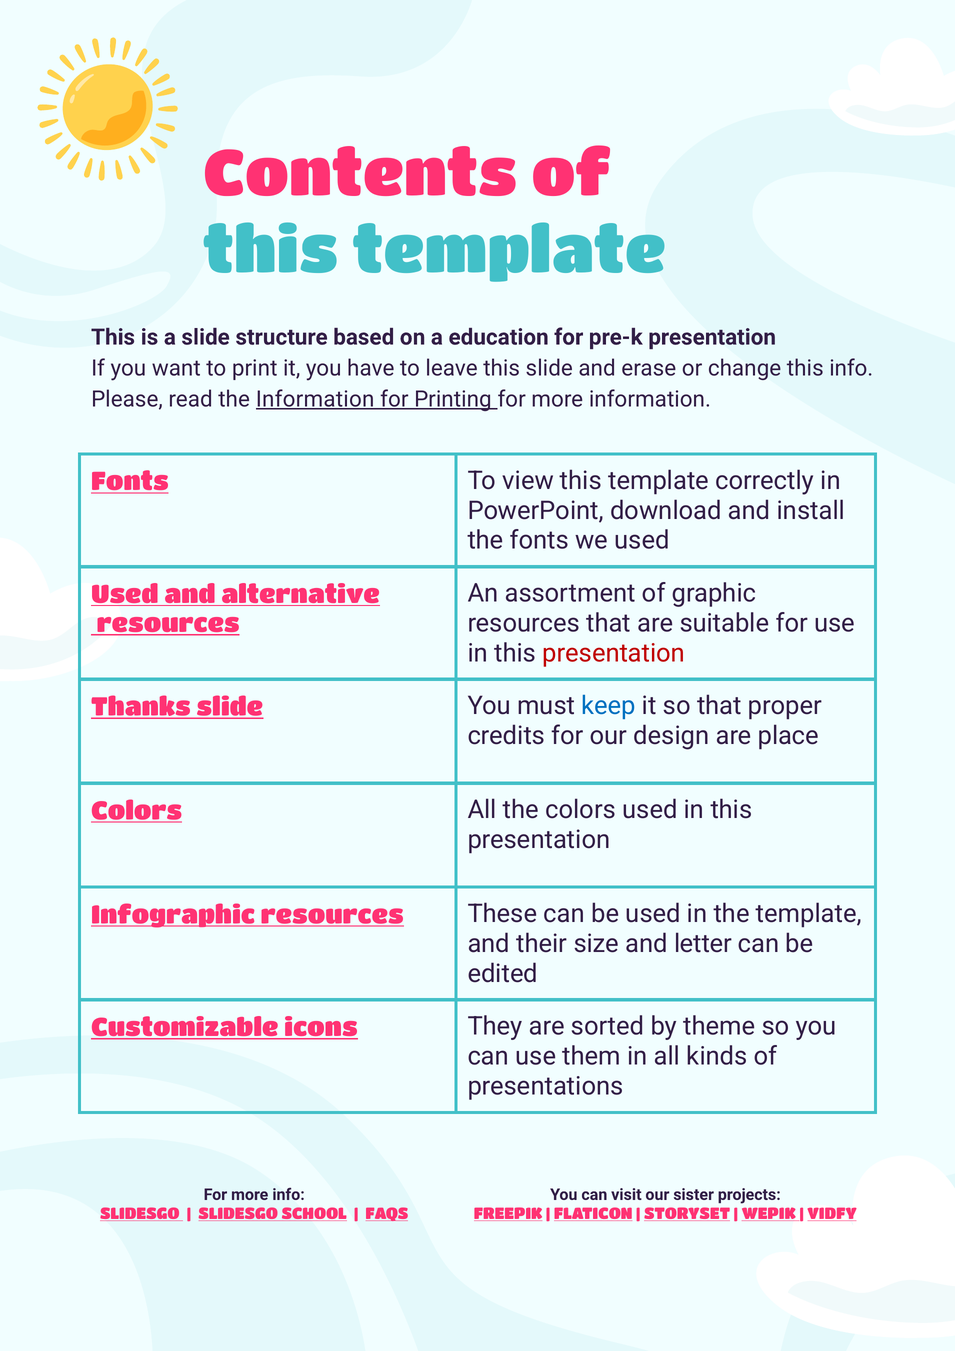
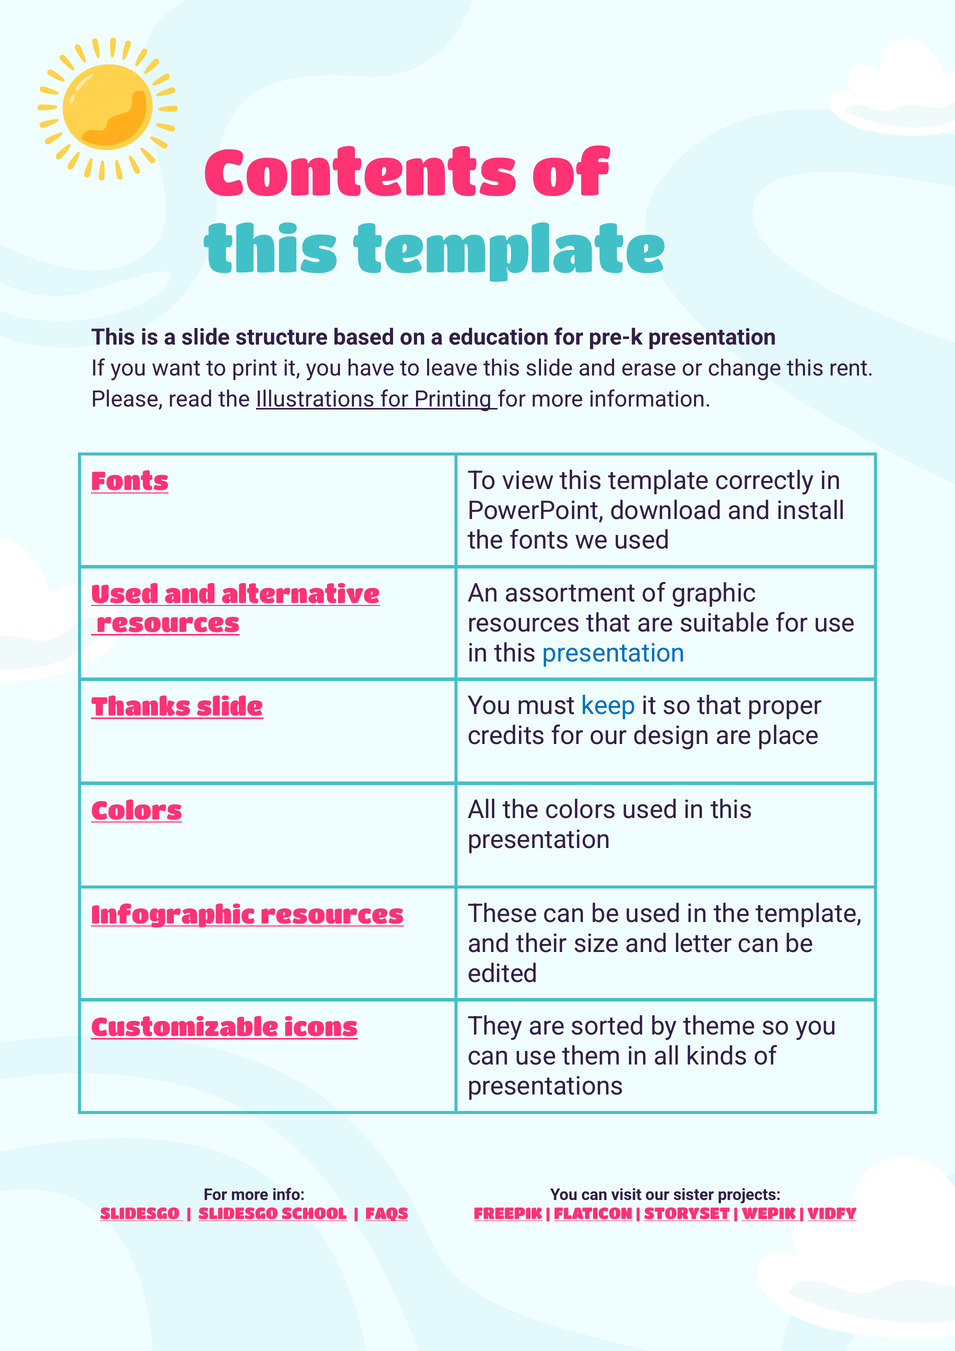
this info: info -> rent (851, 368)
the Information: Information -> Illustrations (315, 399)
presentation colour: red -> blue (614, 653)
